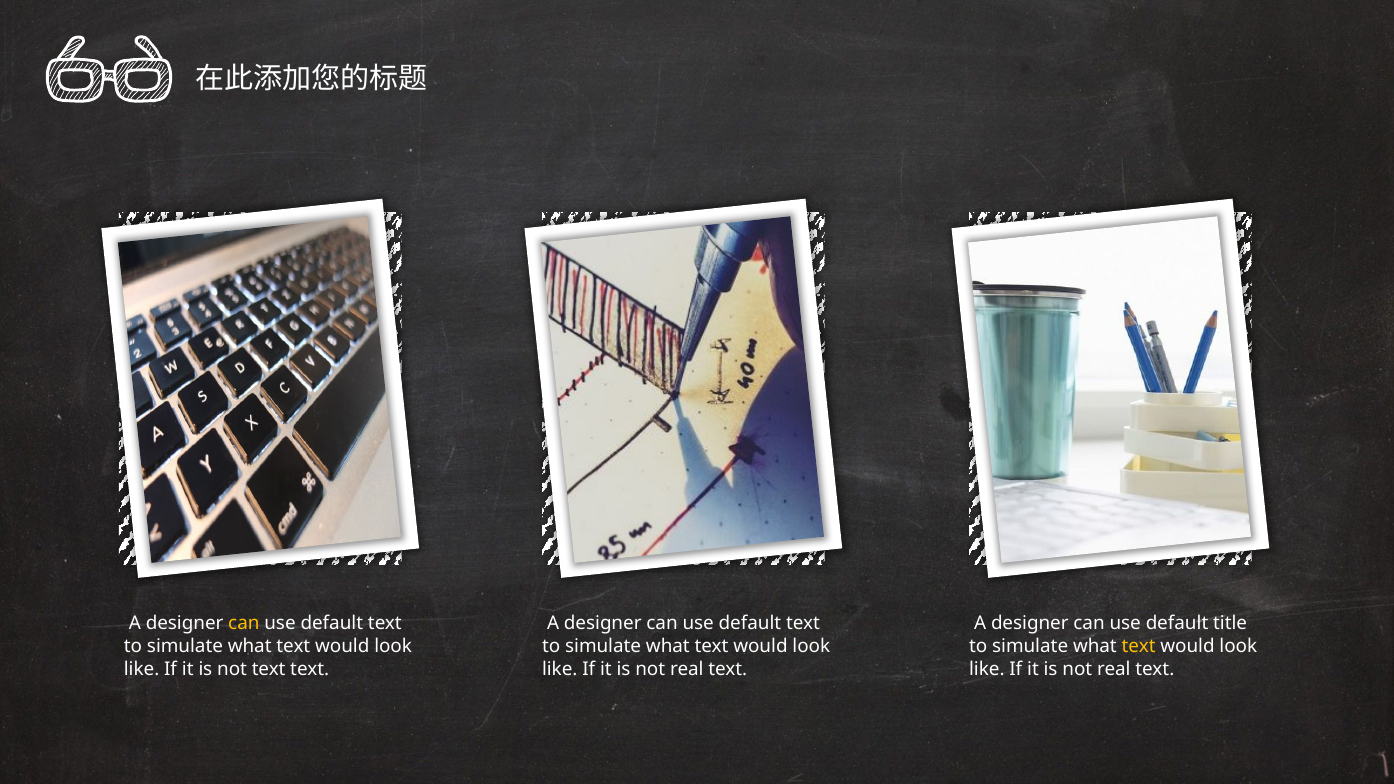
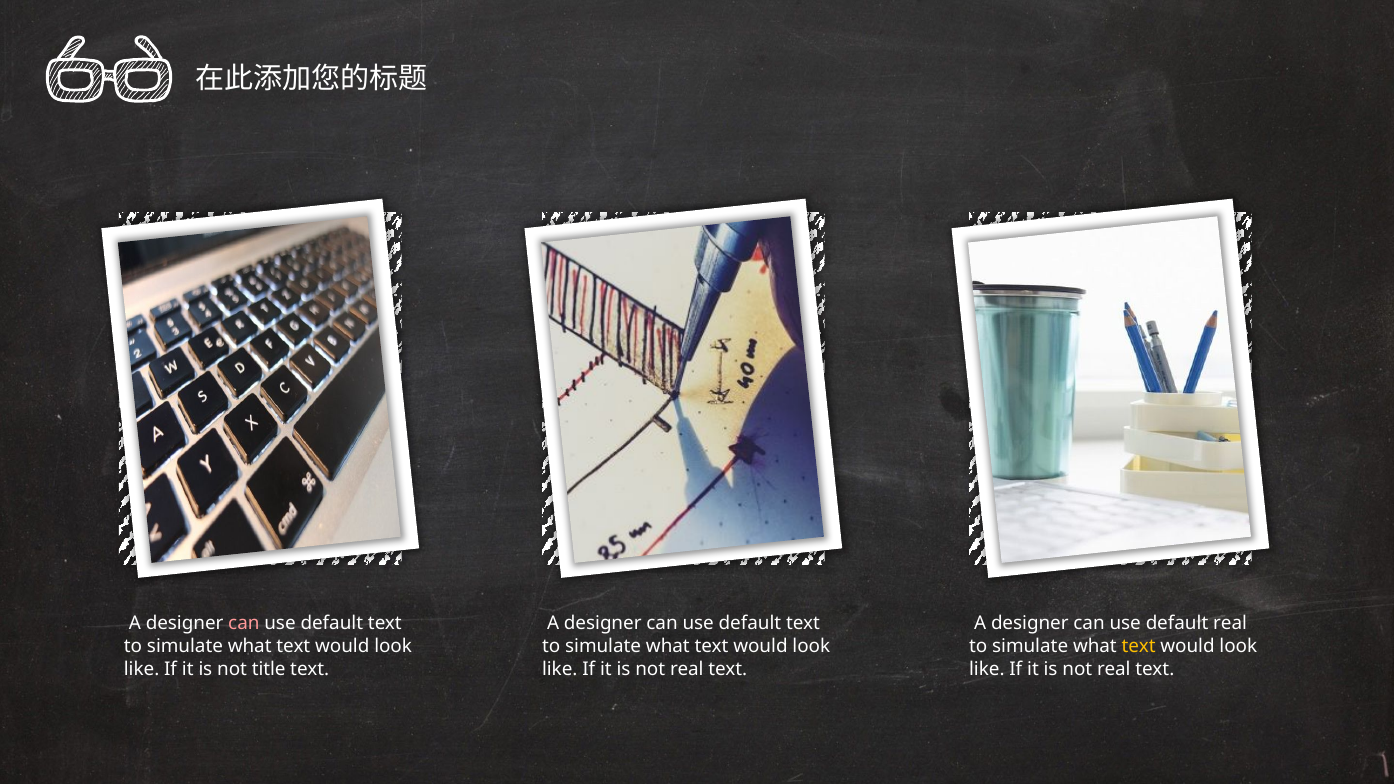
can colour: yellow -> pink (244, 624)
default title: title -> real (1230, 624)
not text: text -> title (269, 669)
